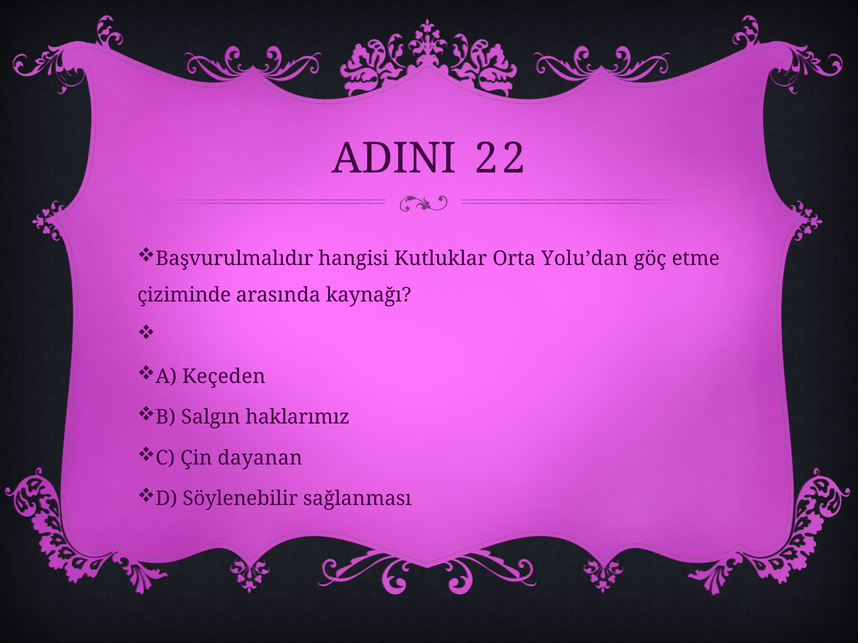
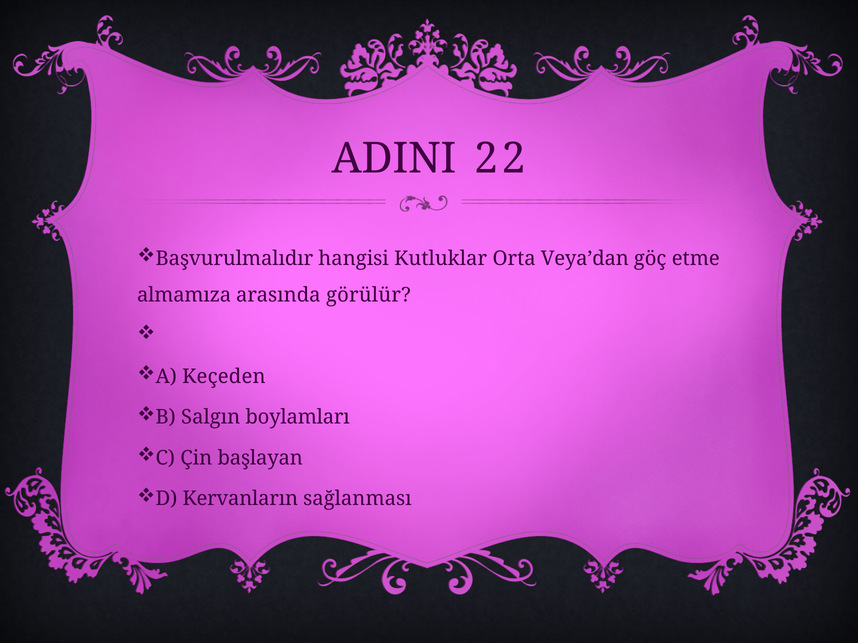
Yolu’dan: Yolu’dan -> Veya’dan (585, 259)
çiziminde: çiziminde -> almamıza (184, 295)
kaynağı: kaynağı -> görülür (368, 295)
haklarımız: haklarımız -> boylamları (298, 418)
dayanan: dayanan -> başlayan (260, 458)
Söylenebilir: Söylenebilir -> Kervanların (240, 499)
